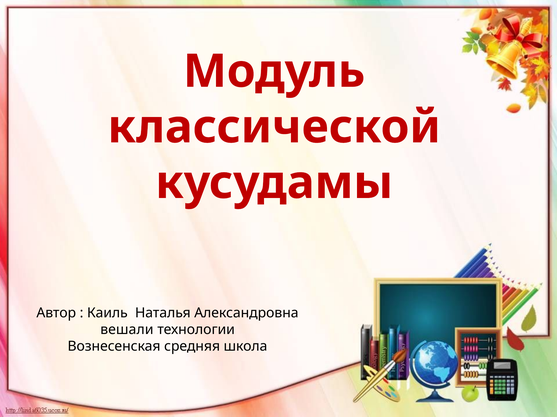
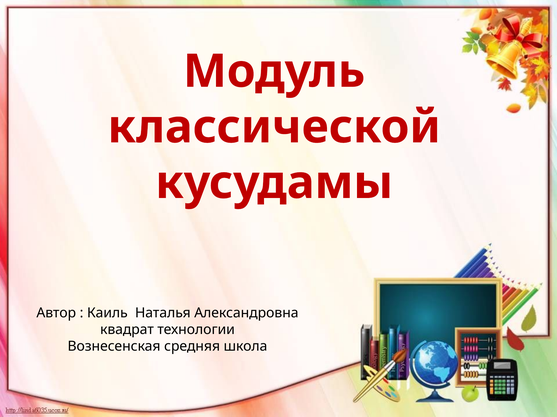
вешали: вешали -> квадрат (127, 330)
